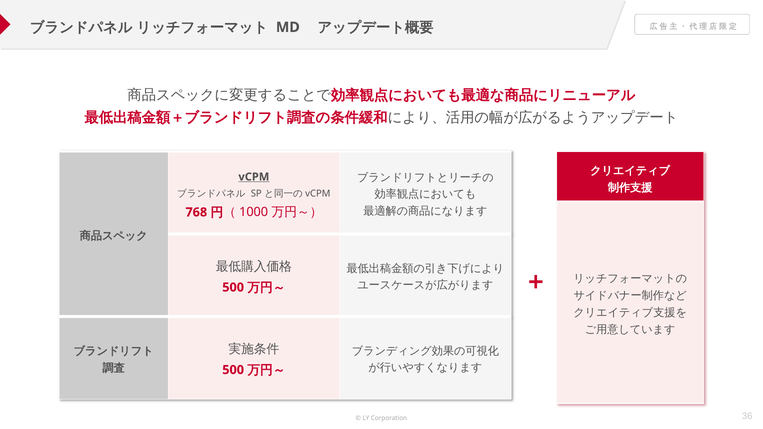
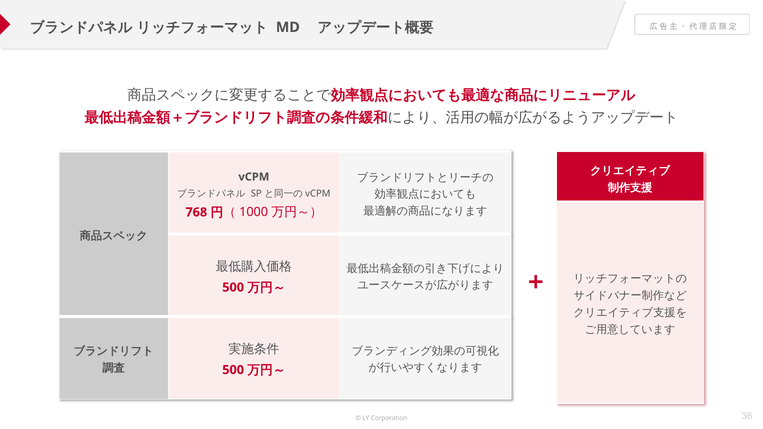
vCPM underline: present -> none (254, 177)
